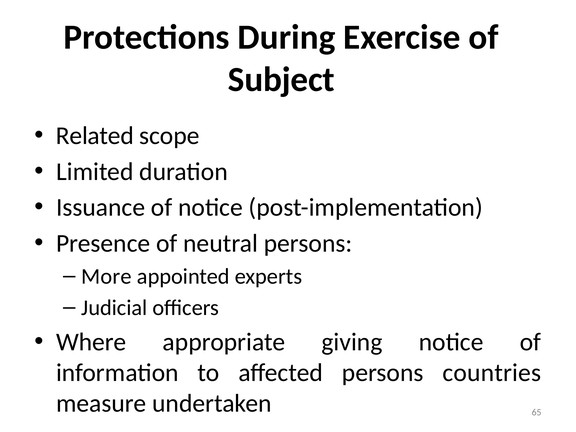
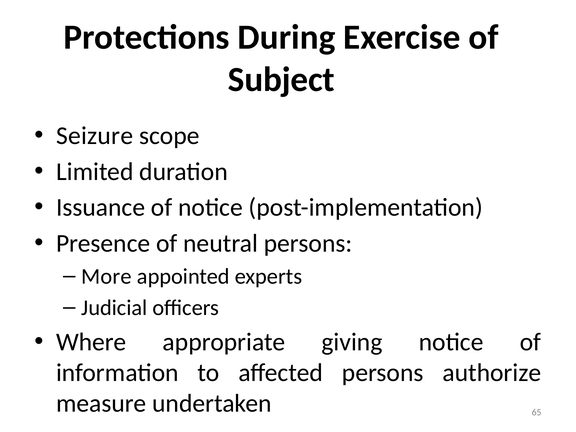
Related: Related -> Seizure (95, 136)
countries: countries -> authorize (492, 373)
